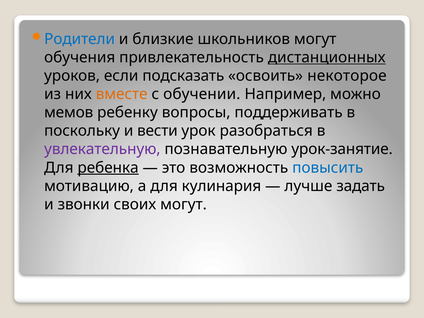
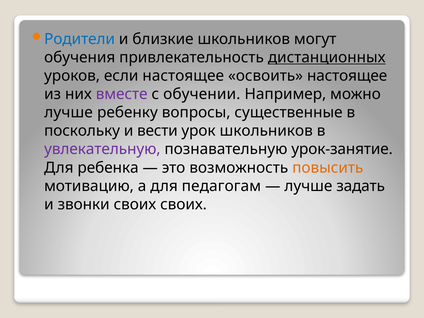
если подсказать: подсказать -> настоящее (183, 76)
освоить некоторое: некоторое -> настоящее (347, 76)
вместе colour: orange -> purple (122, 94)
мемов: мемов -> лучше (69, 113)
поддерживать: поддерживать -> существенные (289, 113)
урок разобраться: разобраться -> школьников (266, 131)
ребенка underline: present -> none (108, 168)
повысить colour: blue -> orange (328, 168)
кулинария: кулинария -> педагогам (221, 186)
своих могут: могут -> своих (184, 204)
